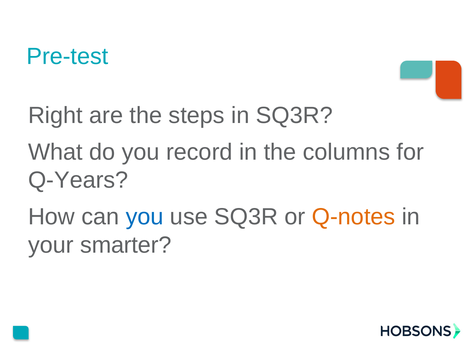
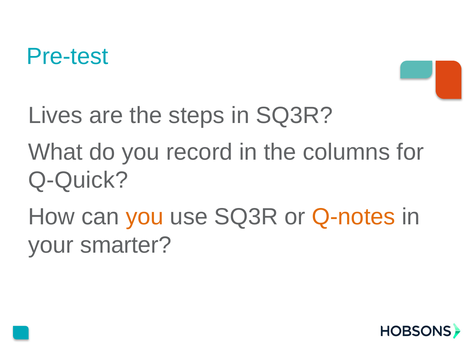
Right: Right -> Lives (55, 116)
Q-Years: Q-Years -> Q-Quick (78, 181)
you colour: blue -> orange (145, 217)
